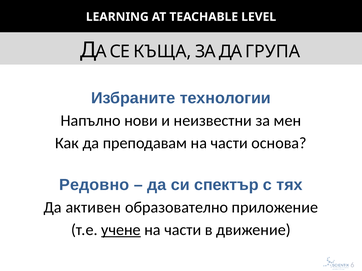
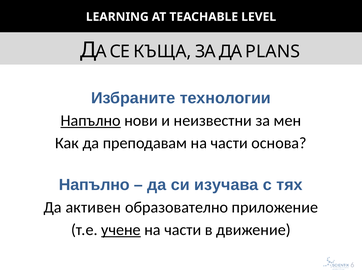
ГРУПА: ГРУПА -> PLANS (273, 52)
Напълно underline: none -> present (91, 121)
Редовно: Редовно -> Напълно (94, 185)
спектър: спектър -> изучава (226, 185)
